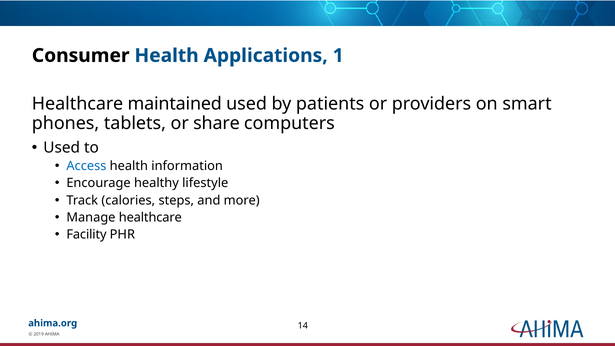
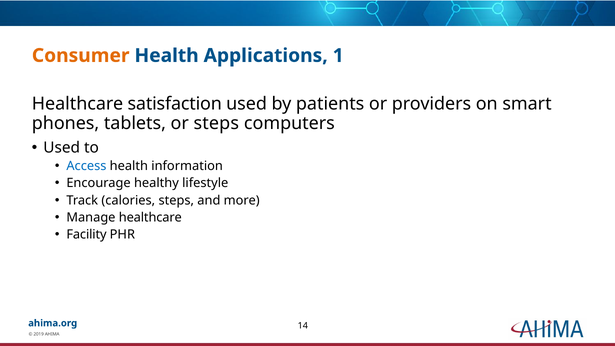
Consumer colour: black -> orange (81, 56)
maintained: maintained -> satisfaction (175, 104)
or share: share -> steps (216, 123)
